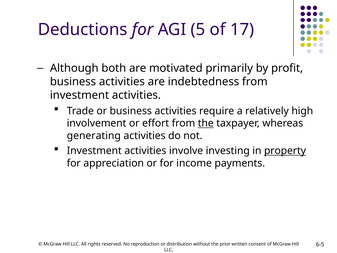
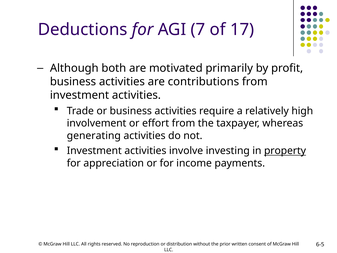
5: 5 -> 7 (198, 30)
indebtedness: indebtedness -> contributions (203, 82)
the underline: present -> none (206, 123)
